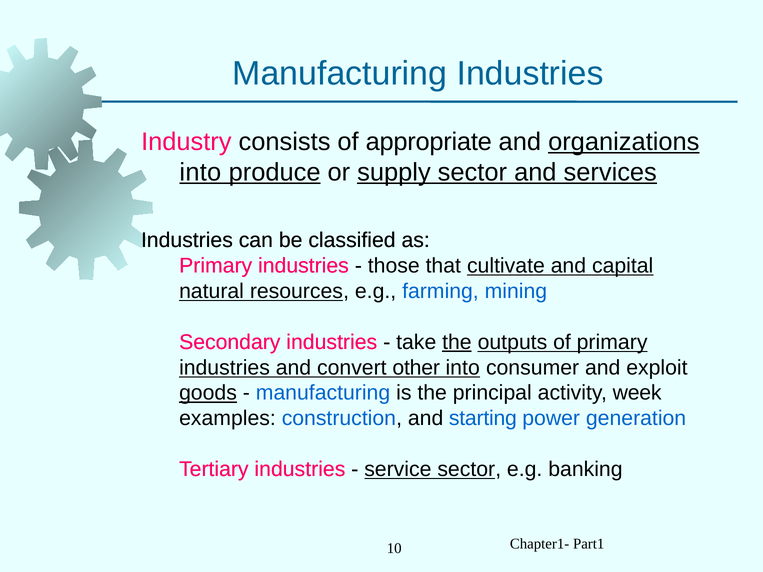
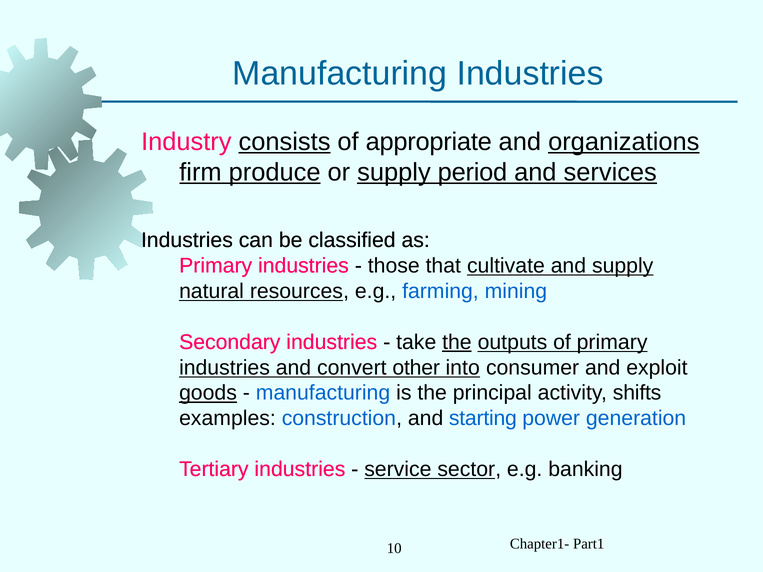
consists underline: none -> present (285, 142)
into: into -> firm (200, 172)
supply sector: sector -> period (472, 172)
and capital: capital -> supply (623, 266)
week: week -> shifts (637, 393)
